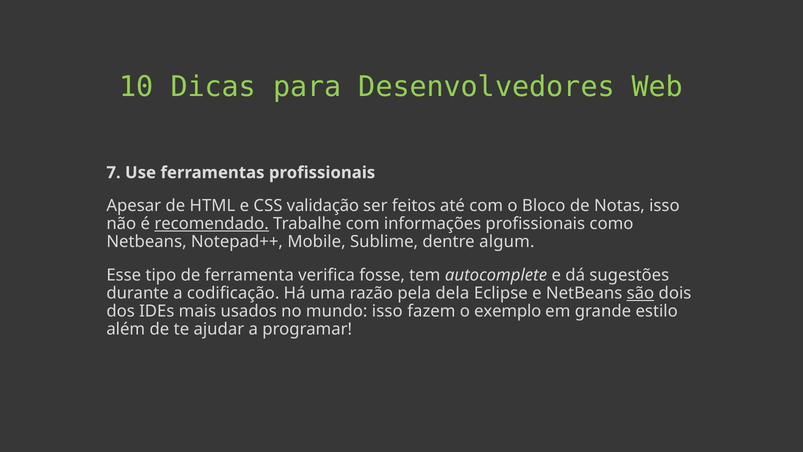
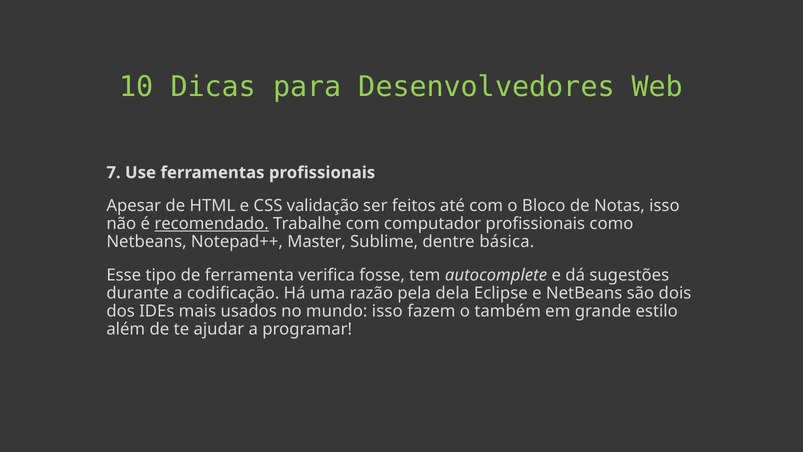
informações: informações -> computador (433, 224)
Mobile: Mobile -> Master (317, 242)
algum: algum -> básica (507, 242)
são underline: present -> none (640, 293)
exemplo: exemplo -> também (508, 311)
